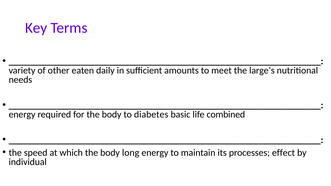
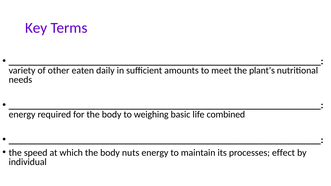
large’s: large’s -> plant’s (262, 71)
diabetes: diabetes -> weighing (151, 115)
long: long -> nuts (131, 153)
